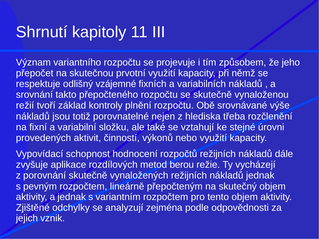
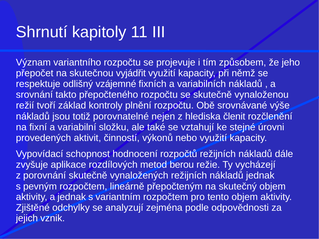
prvotní: prvotní -> vyjádřit (131, 73)
třeba: třeba -> členit (234, 116)
